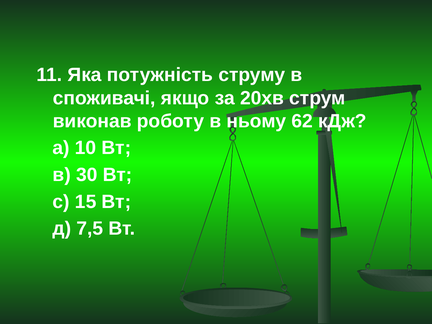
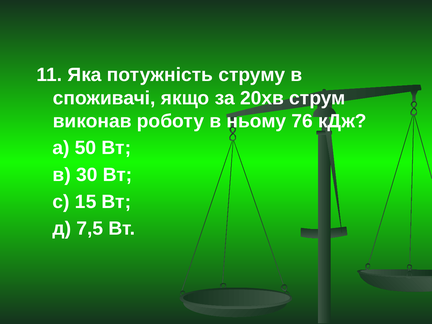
62: 62 -> 76 (302, 121)
10: 10 -> 50 (86, 148)
